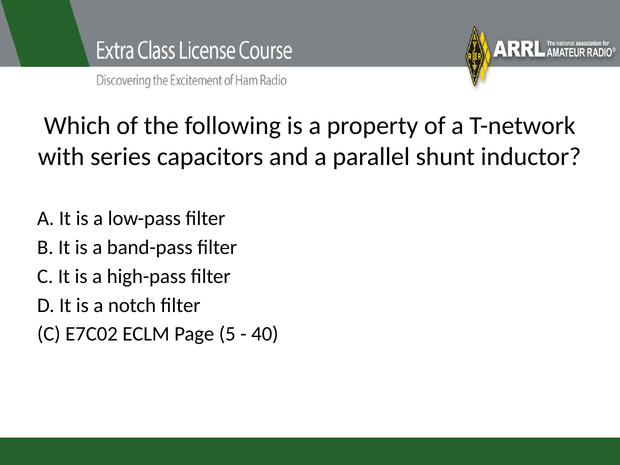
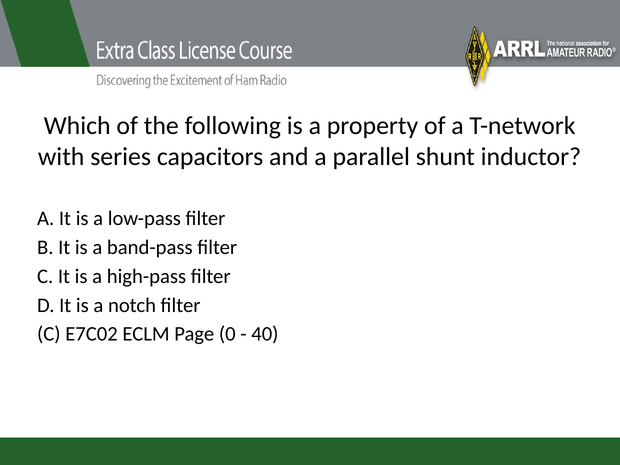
5: 5 -> 0 (227, 334)
